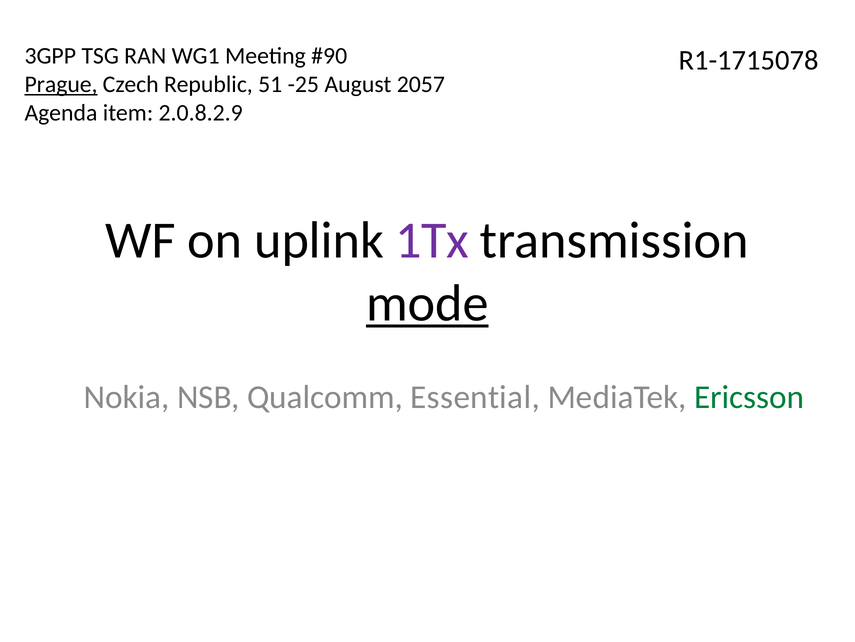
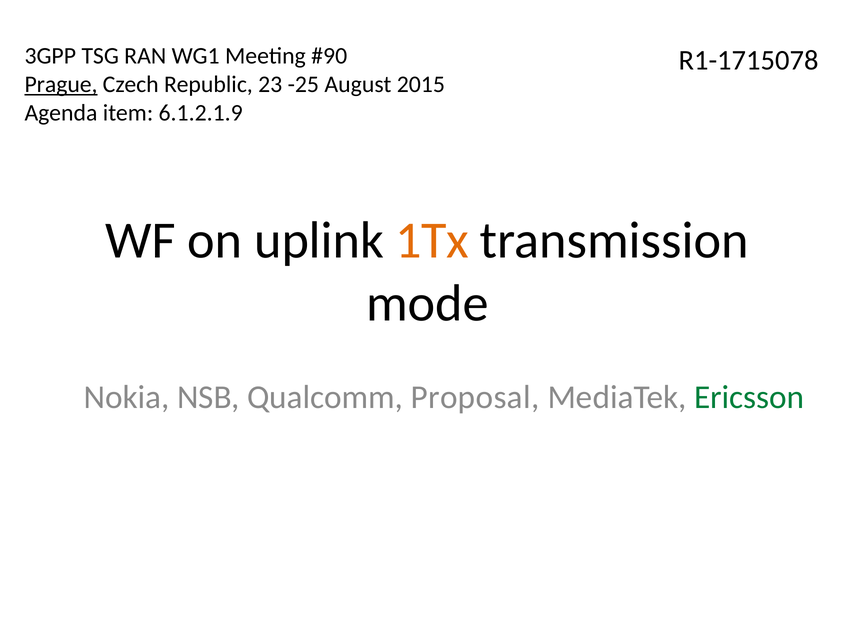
51: 51 -> 23 (270, 84)
2057: 2057 -> 2015 (421, 84)
2.0.8.2.9: 2.0.8.2.9 -> 6.1.2.1.9 (201, 113)
1Tx colour: purple -> orange (432, 240)
mode underline: present -> none (427, 303)
Essential: Essential -> Proposal (475, 397)
